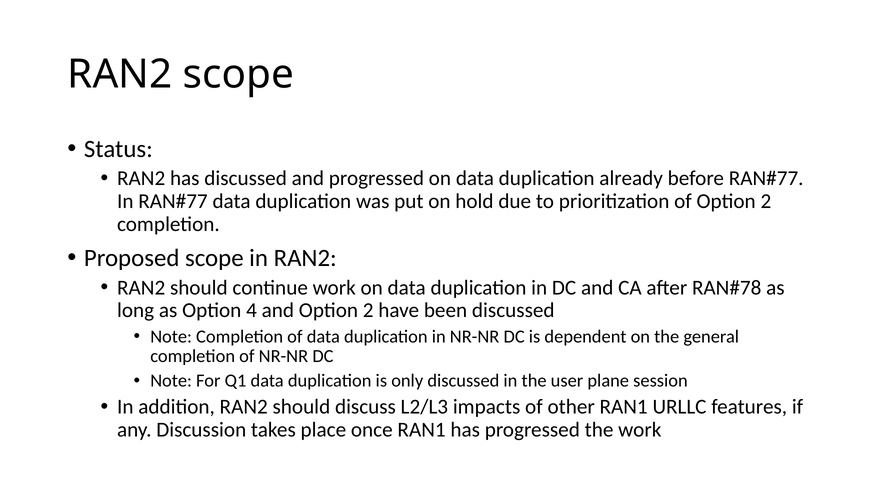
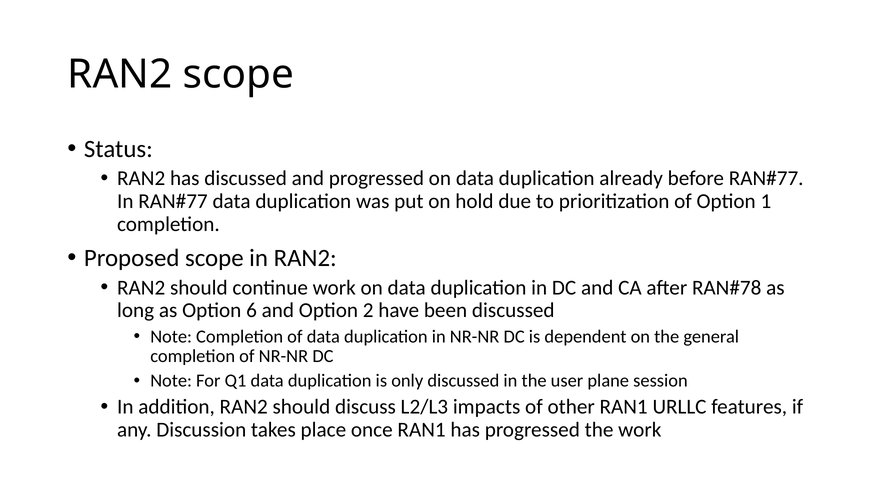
of Option 2: 2 -> 1 (766, 201)
4: 4 -> 6 (252, 311)
